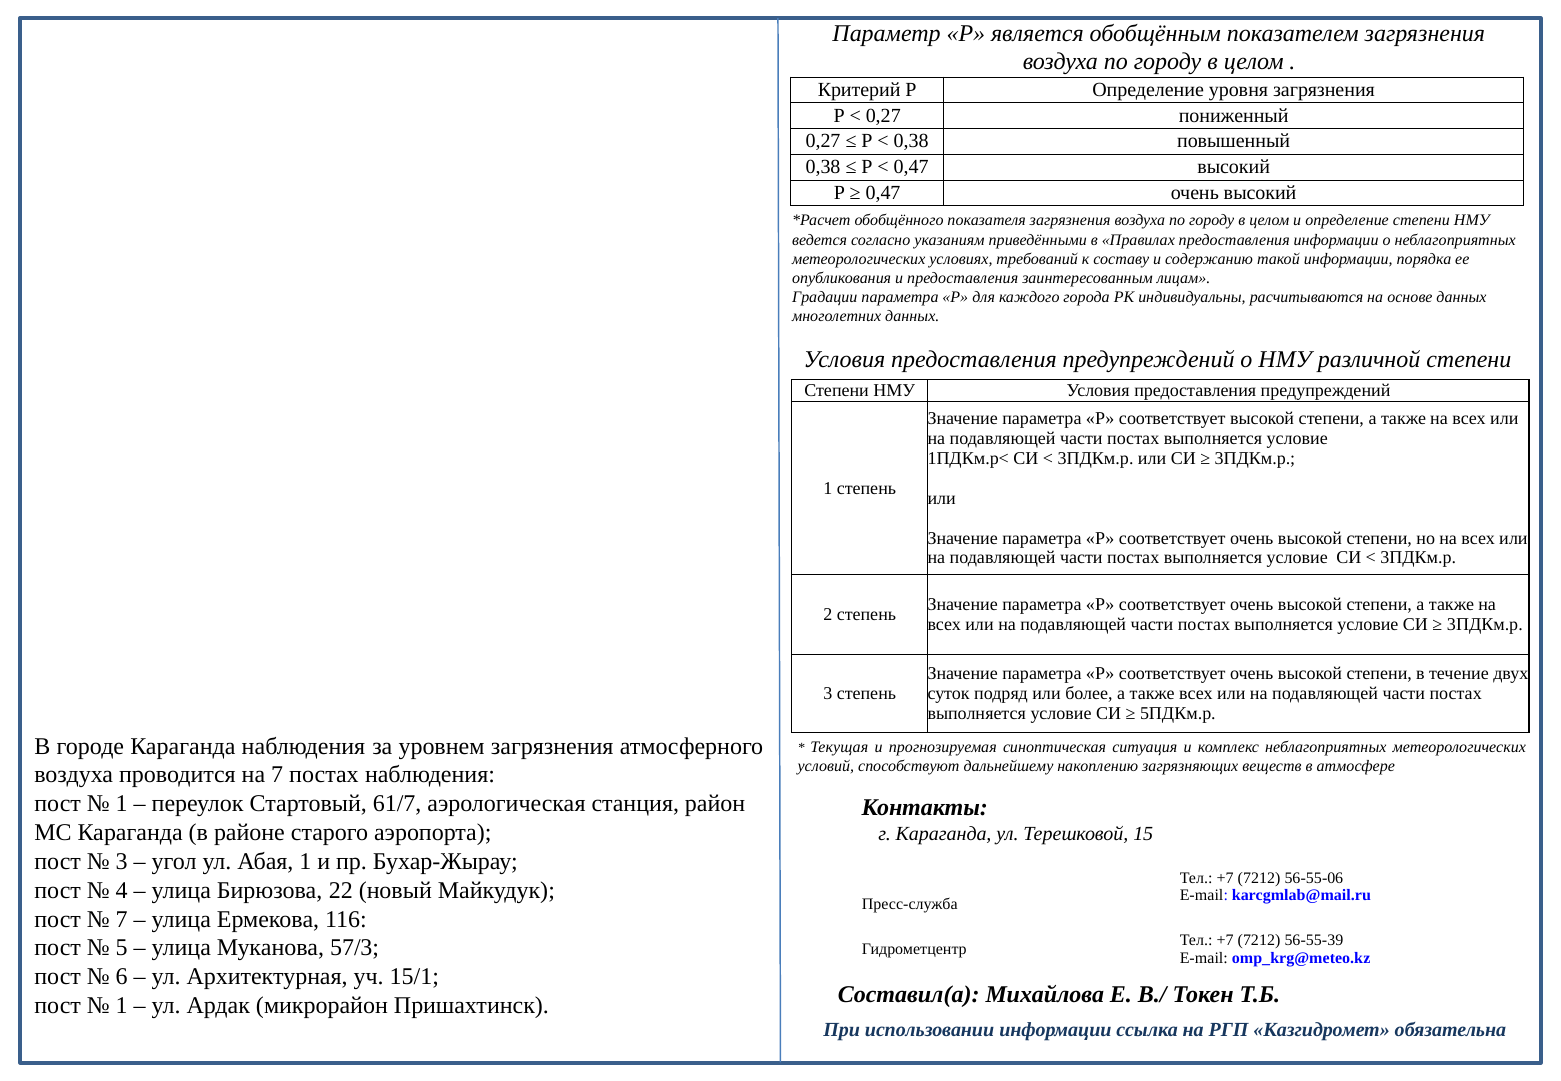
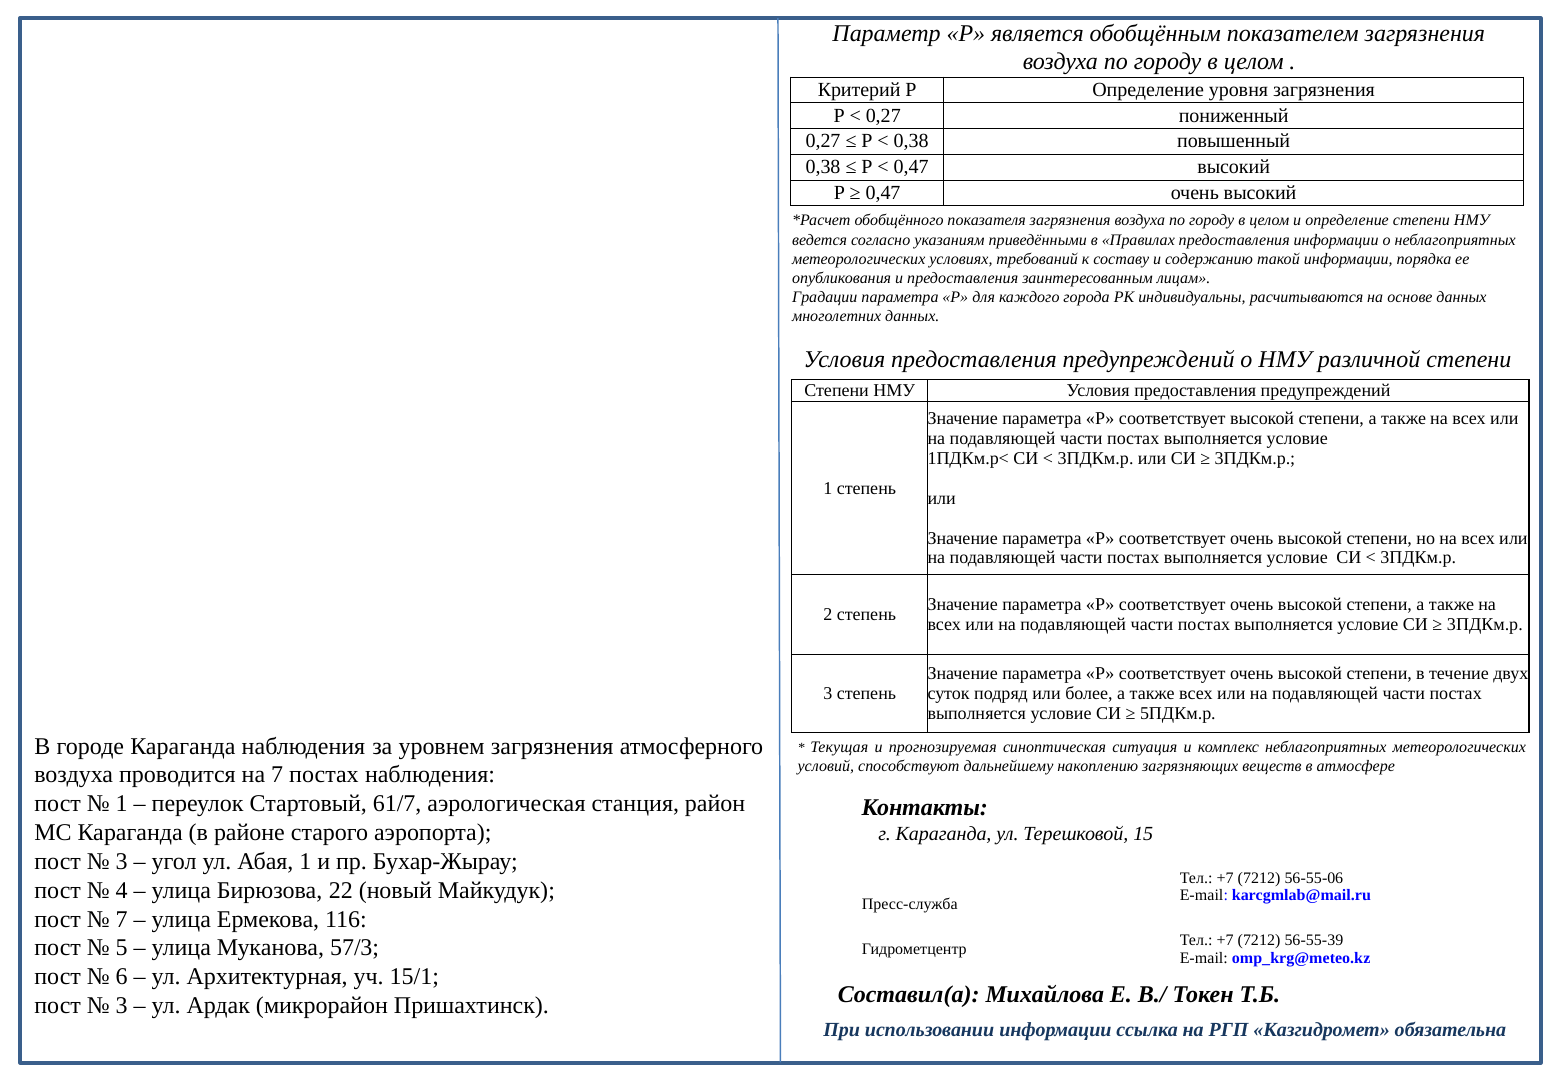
1: 1 -> 3 (122, 1005)
